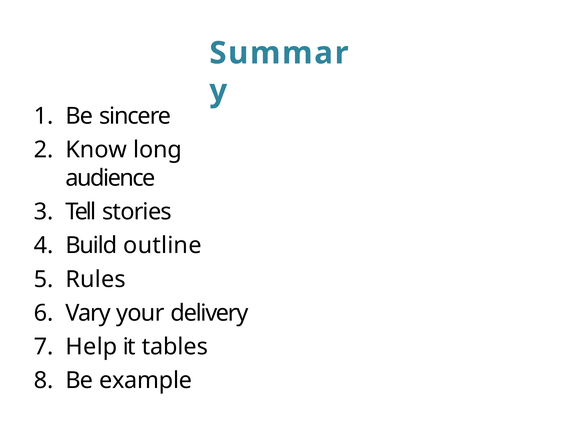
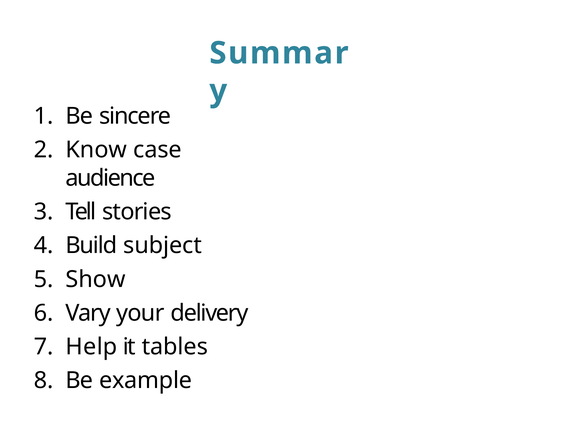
long: long -> case (157, 150)
outline: outline -> subject (163, 246)
Rules: Rules -> Show (96, 279)
